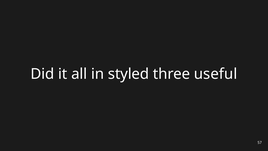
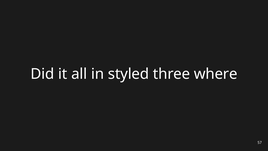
useful: useful -> where (216, 74)
